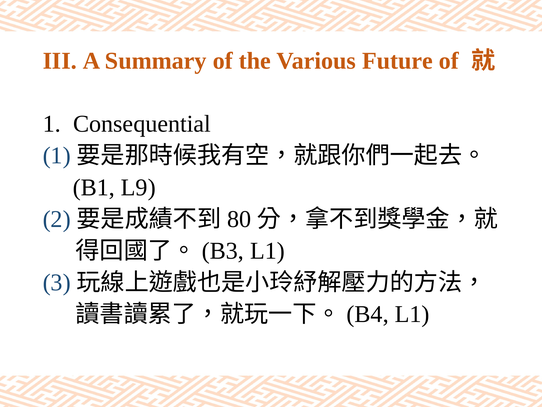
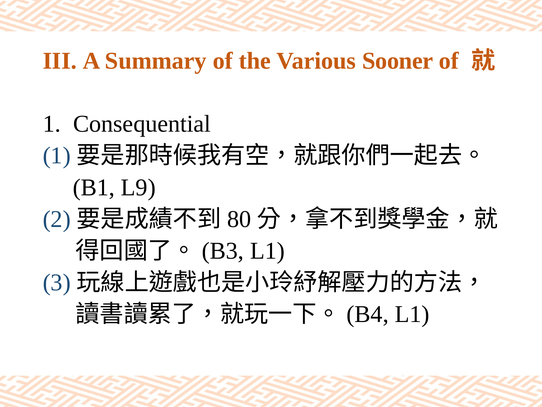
Future: Future -> Sooner (398, 61)
